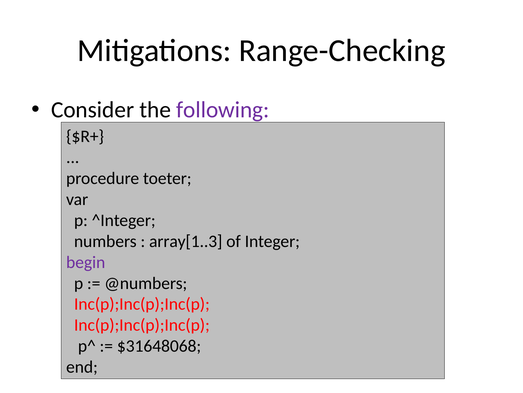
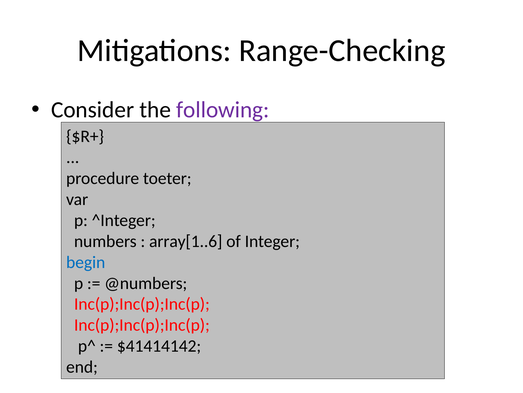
array[1..3: array[1..3 -> array[1..6 (186, 241)
begin colour: purple -> blue (86, 262)
$31648068: $31648068 -> $41414142 (159, 345)
